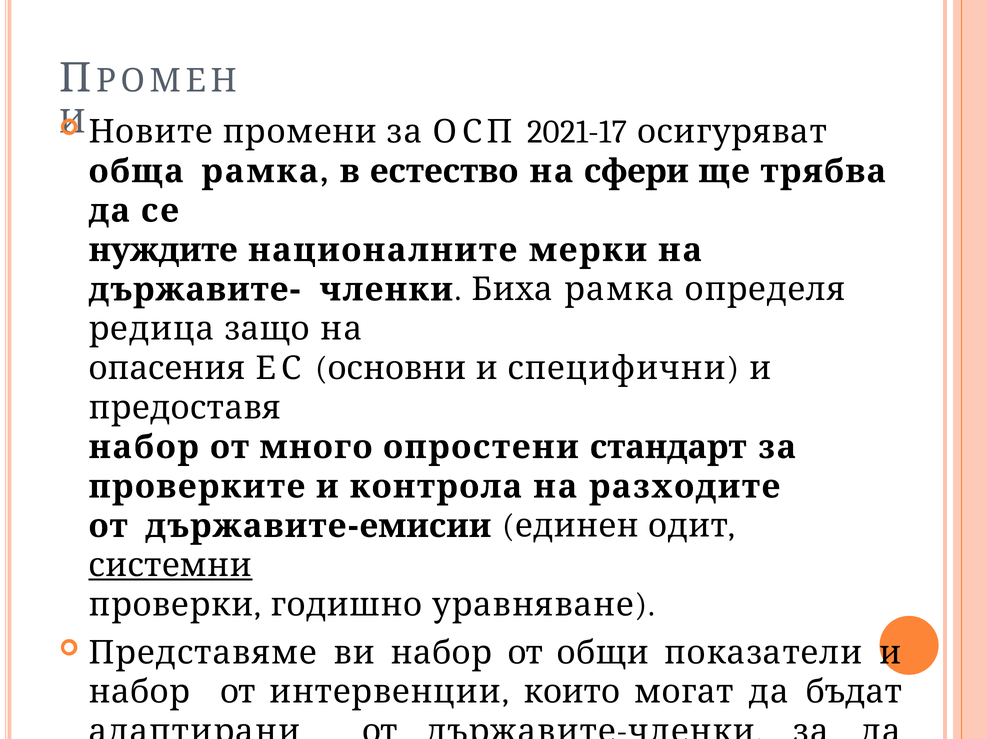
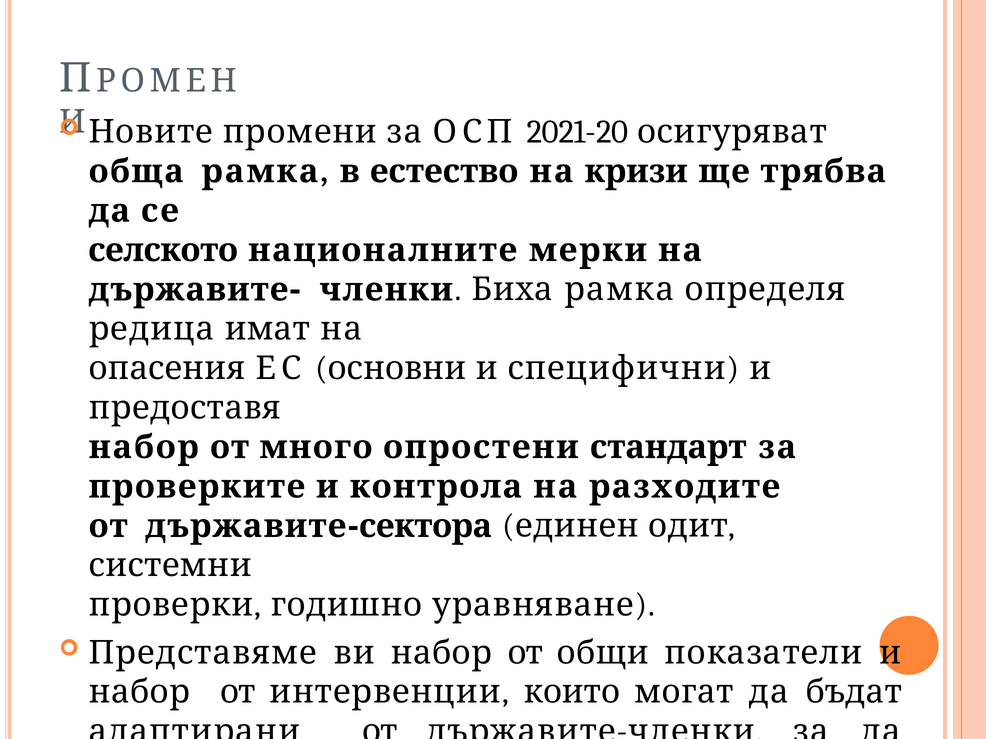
2021-17: 2021-17 -> 2021-20 (577, 132)
сфери: сфери -> кризи (636, 172)
нуждите: нуждите -> селското (163, 250)
защо: защо -> имат (267, 329)
емисии: емисии -> сектора (426, 526)
системни underline: present -> none (170, 566)
